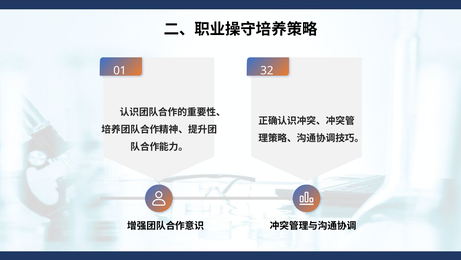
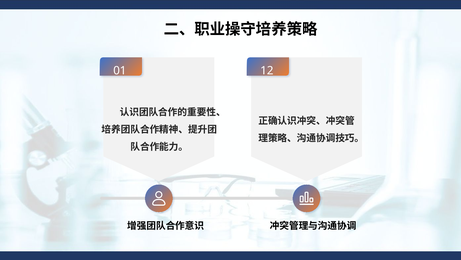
32: 32 -> 12 (267, 71)
